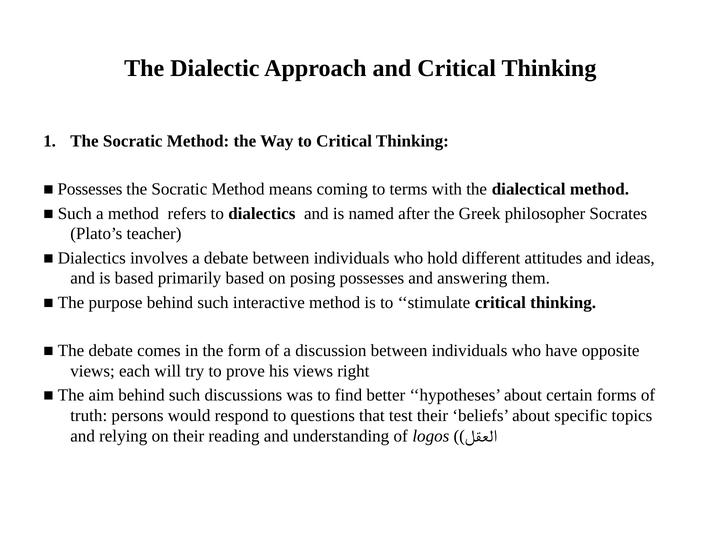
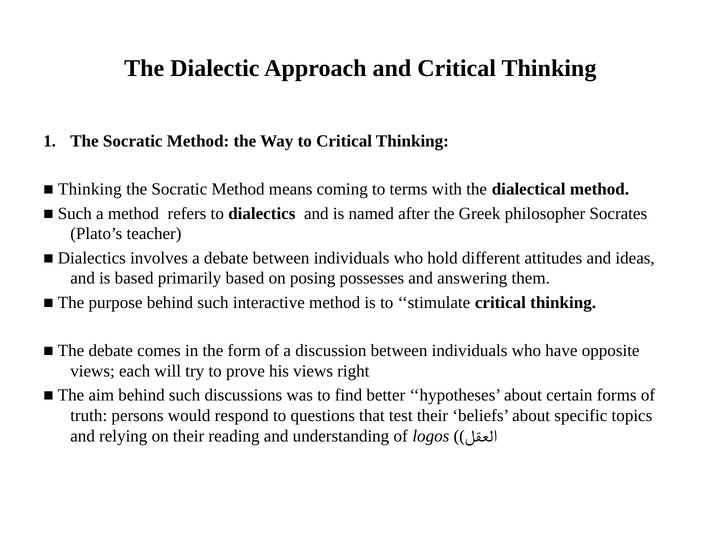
Possesses: Possesses -> Thinking (90, 189)
